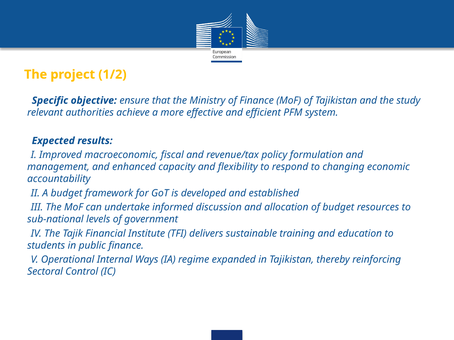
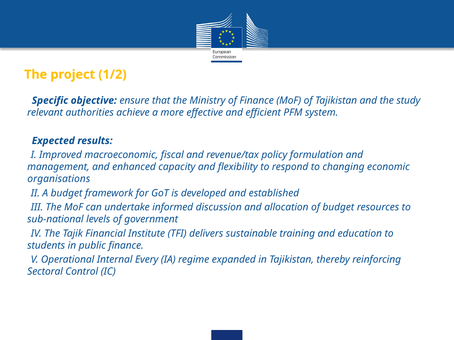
accountability: accountability -> organisations (59, 179)
Ways: Ways -> Every (147, 260)
